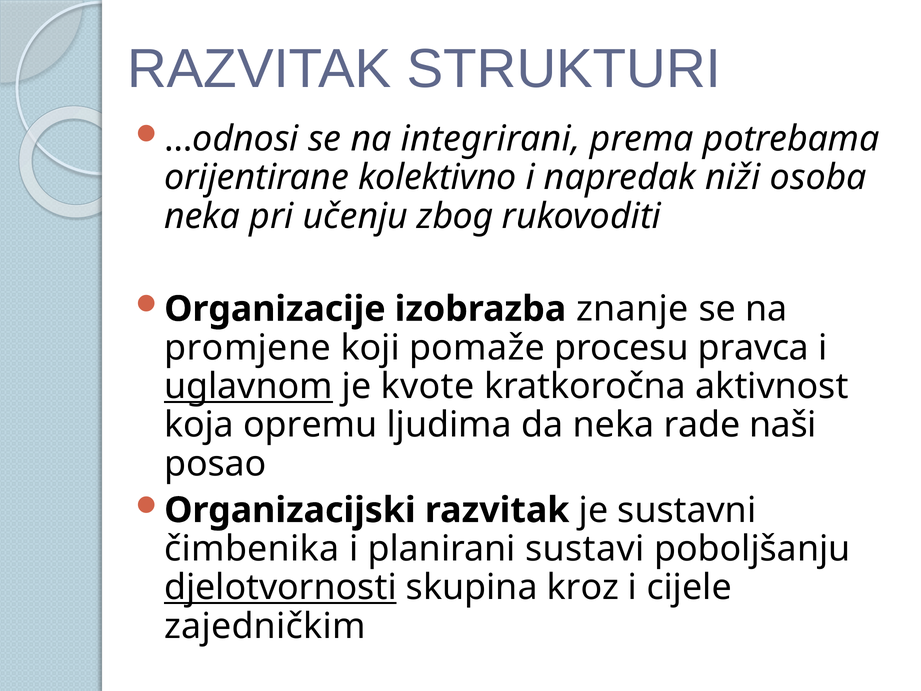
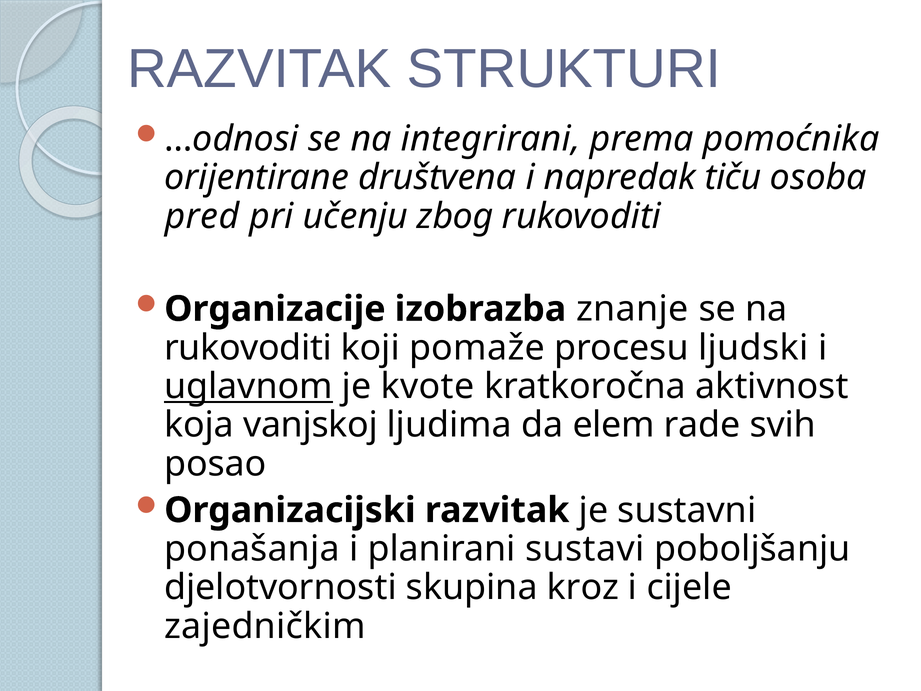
potrebama: potrebama -> pomoćnika (791, 139)
kolektivno: kolektivno -> društvena (437, 177)
niži: niži -> tiču (733, 177)
neka: neka -> pred (202, 216)
promjene: promjene -> rukovoditi (248, 348)
pravca: pravca -> ljudski (753, 348)
opremu: opremu -> vanjskoj (311, 425)
da neka: neka -> elem (614, 425)
naši: naši -> svih (783, 425)
čimbenika: čimbenika -> ponašanja (252, 549)
djelotvornosti underline: present -> none (280, 587)
